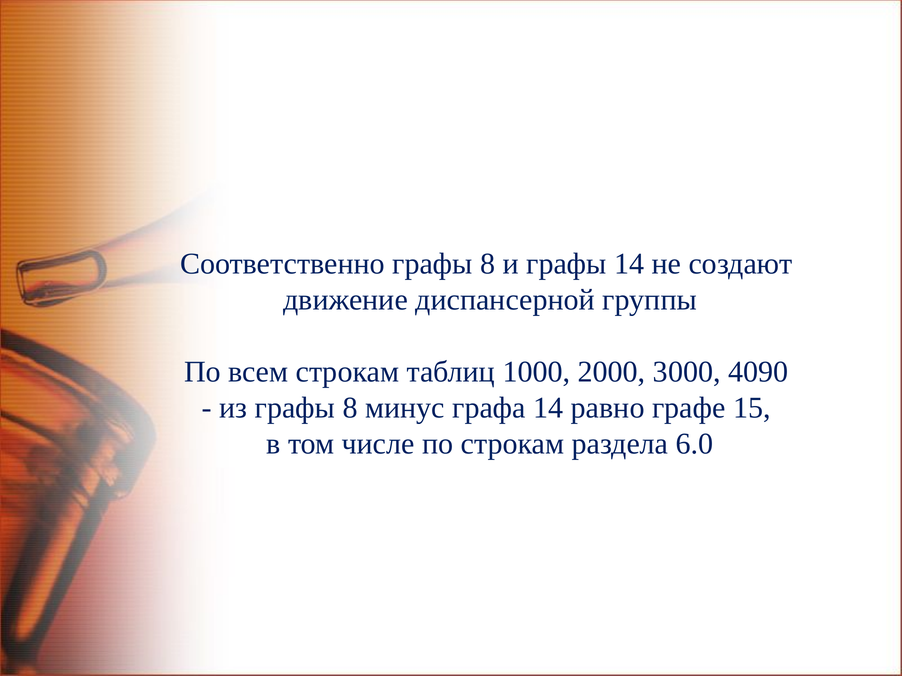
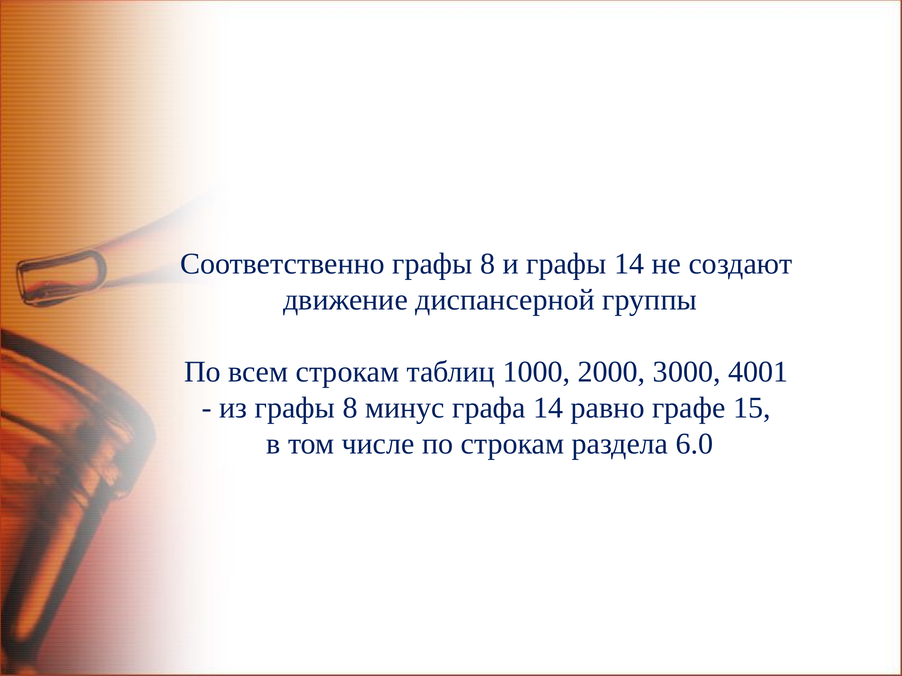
4090: 4090 -> 4001 (758, 372)
